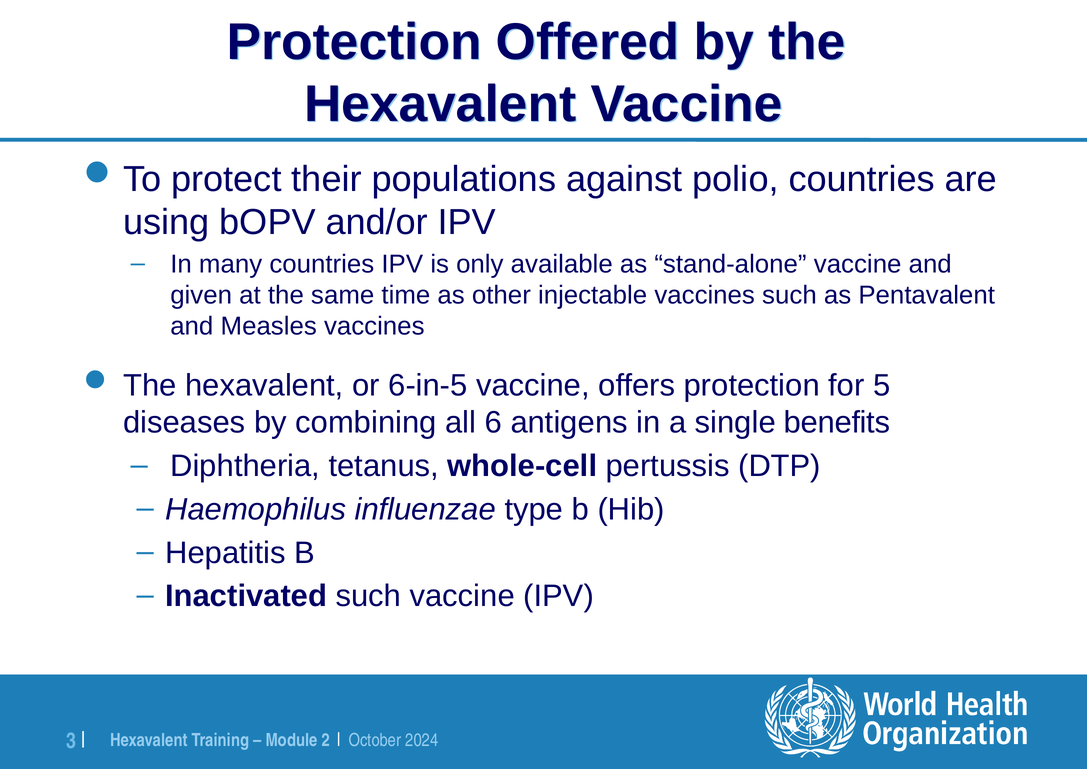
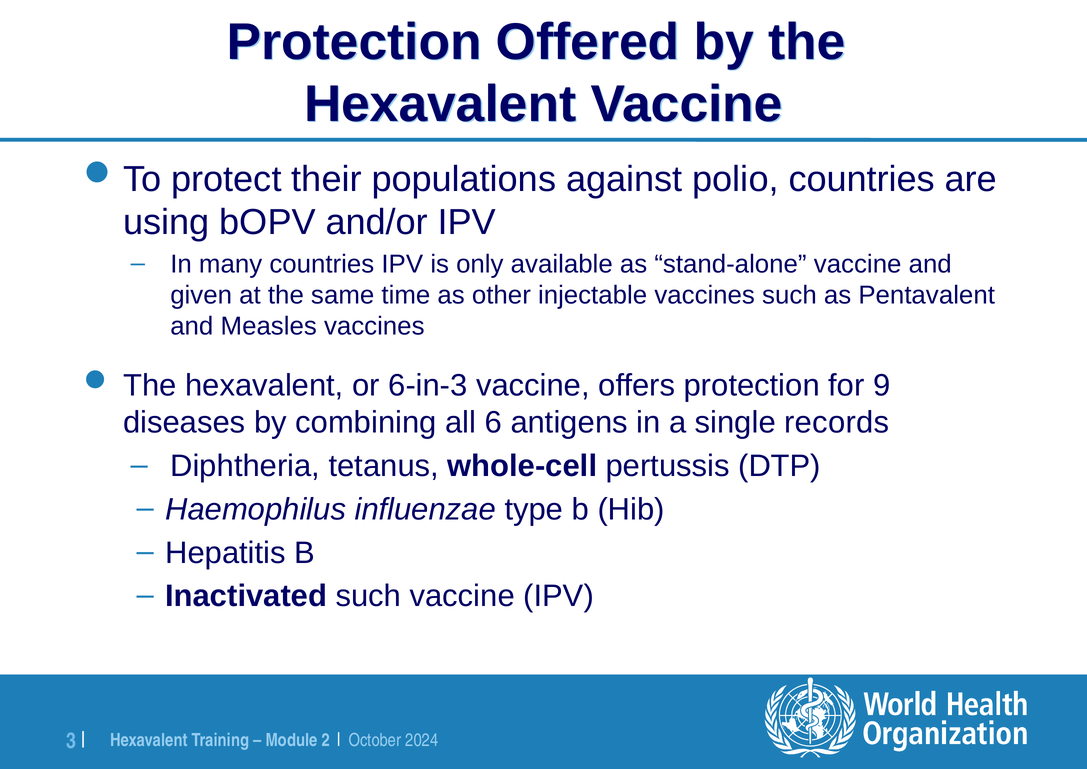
6-in-5: 6-in-5 -> 6-in-3 (428, 385)
5: 5 -> 9 (882, 385)
benefits: benefits -> records (837, 422)
